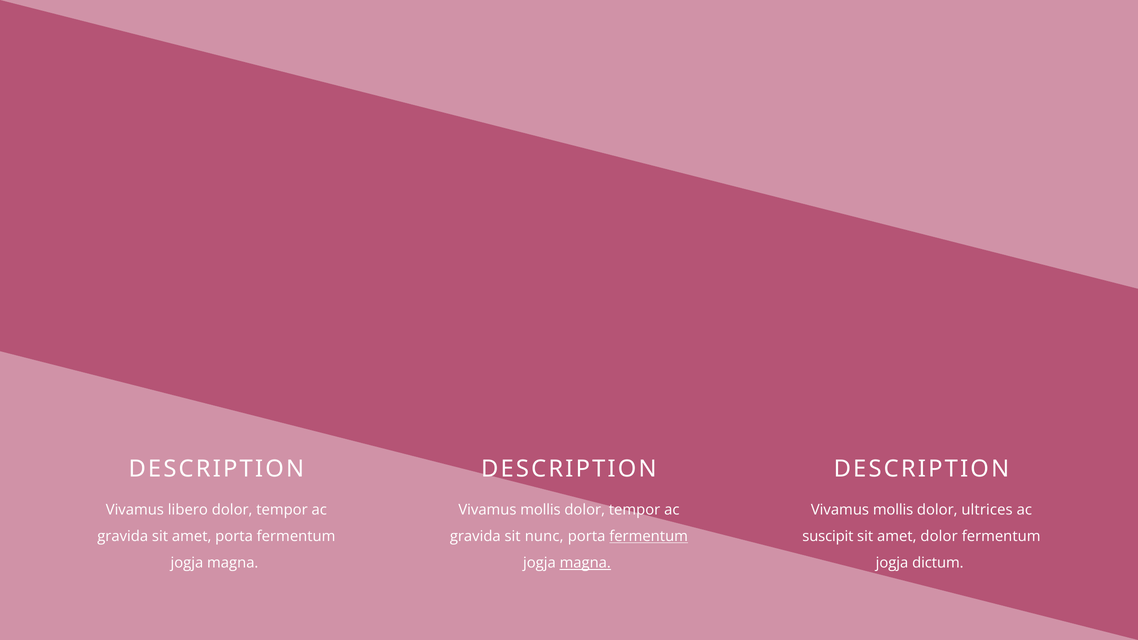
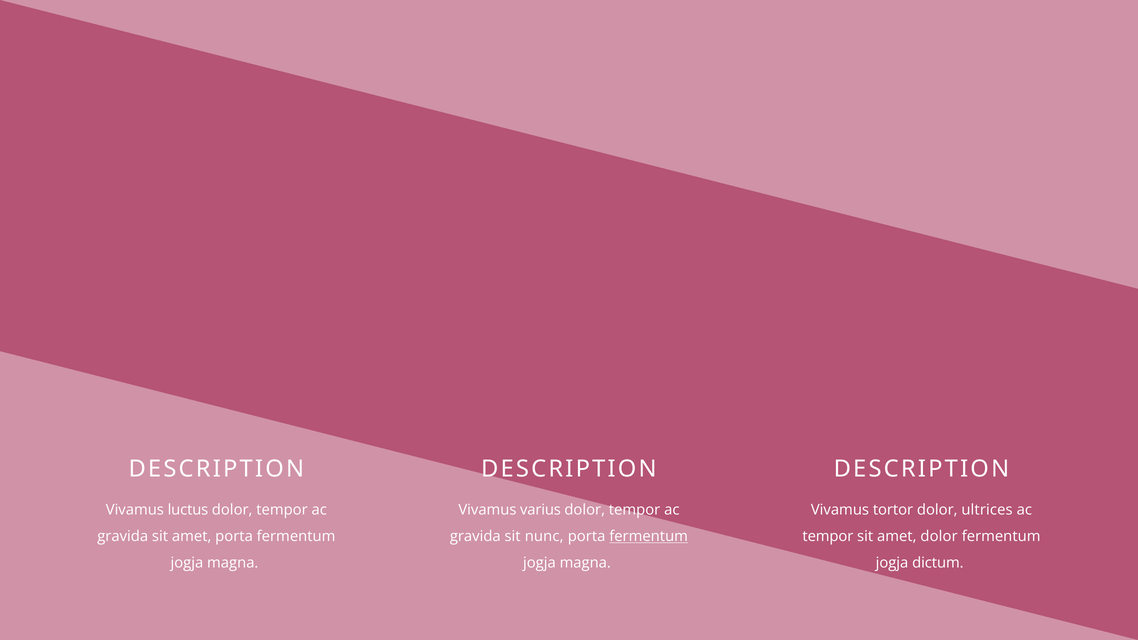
libero: libero -> luctus (188, 510)
mollis: mollis -> varius (541, 510)
mollis: mollis -> tortor (893, 510)
suscipit: suscipit -> tempor (828, 536)
magna underline: present -> none (585, 563)
